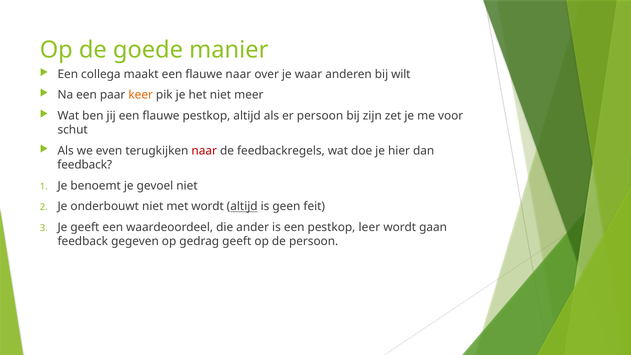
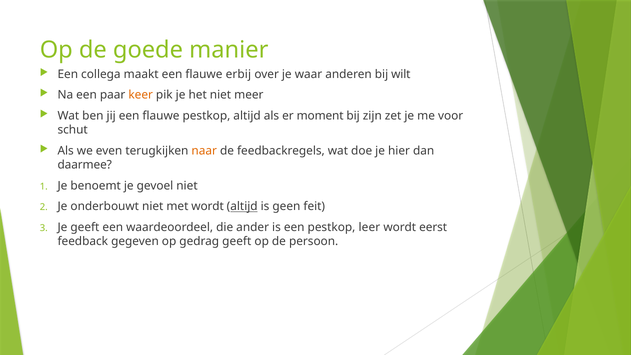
flauwe naar: naar -> erbij (238, 74)
er persoon: persoon -> moment (320, 116)
naar colour: red -> orange (204, 151)
feedback: feedback -> daarmee (85, 165)
gaan: gaan -> eerst (433, 227)
